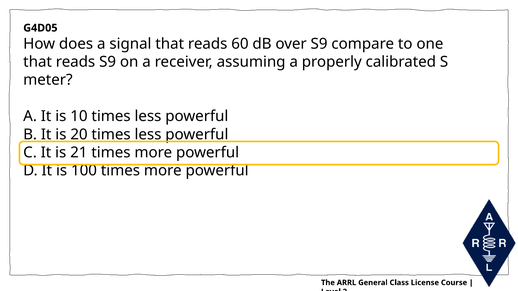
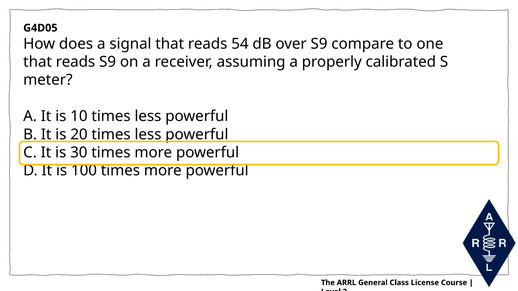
60: 60 -> 54 (240, 44)
21: 21 -> 30 (79, 153)
